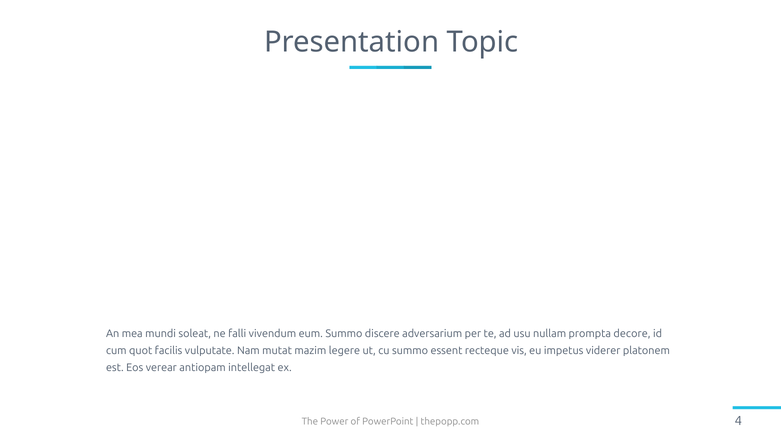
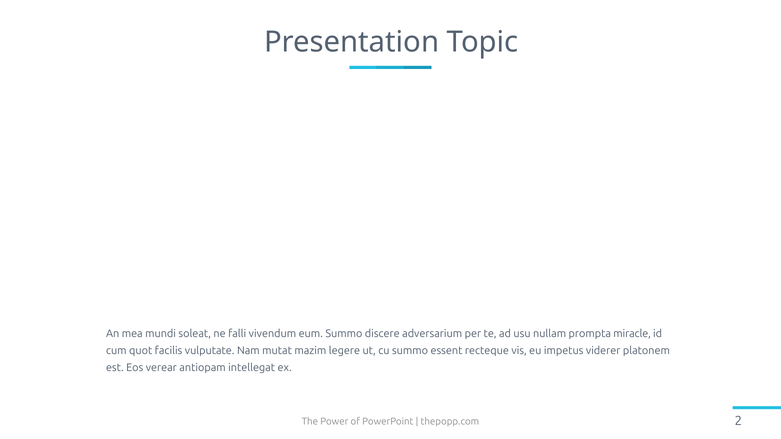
decore: decore -> miracle (632, 334)
4: 4 -> 2 (738, 421)
